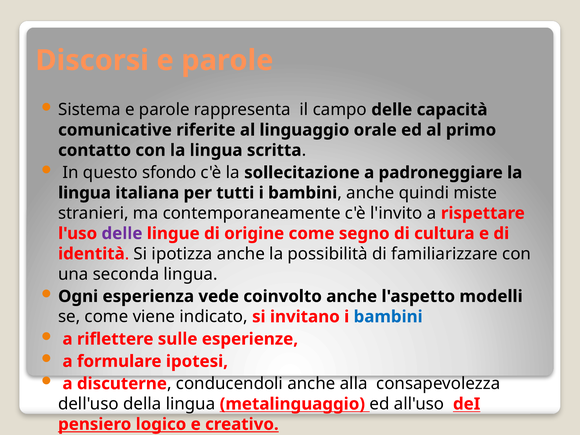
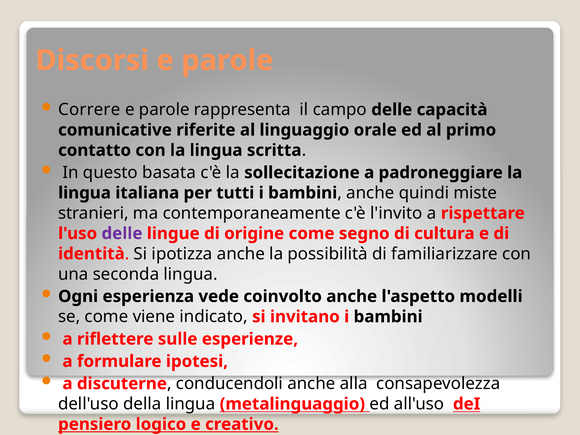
Sistema: Sistema -> Correre (89, 110)
sfondo: sfondo -> basata (169, 173)
bambini colour: blue -> black (388, 317)
